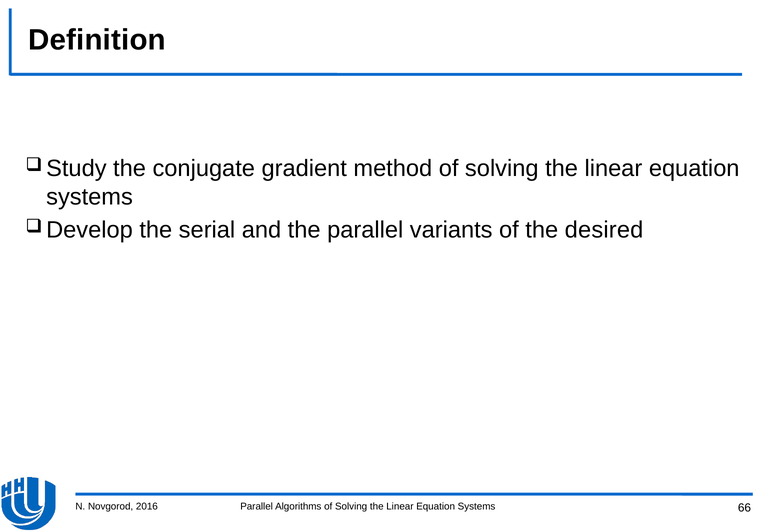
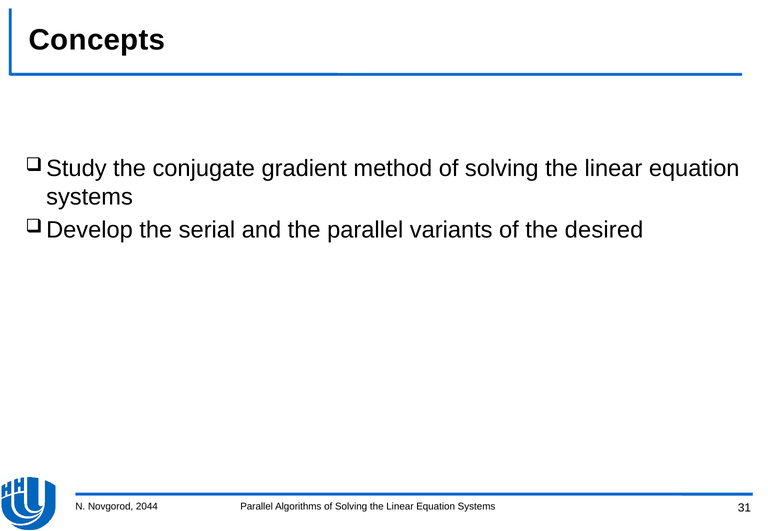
Definition: Definition -> Concepts (97, 40)
2016: 2016 -> 2044 (147, 507)
66: 66 -> 31 (744, 508)
